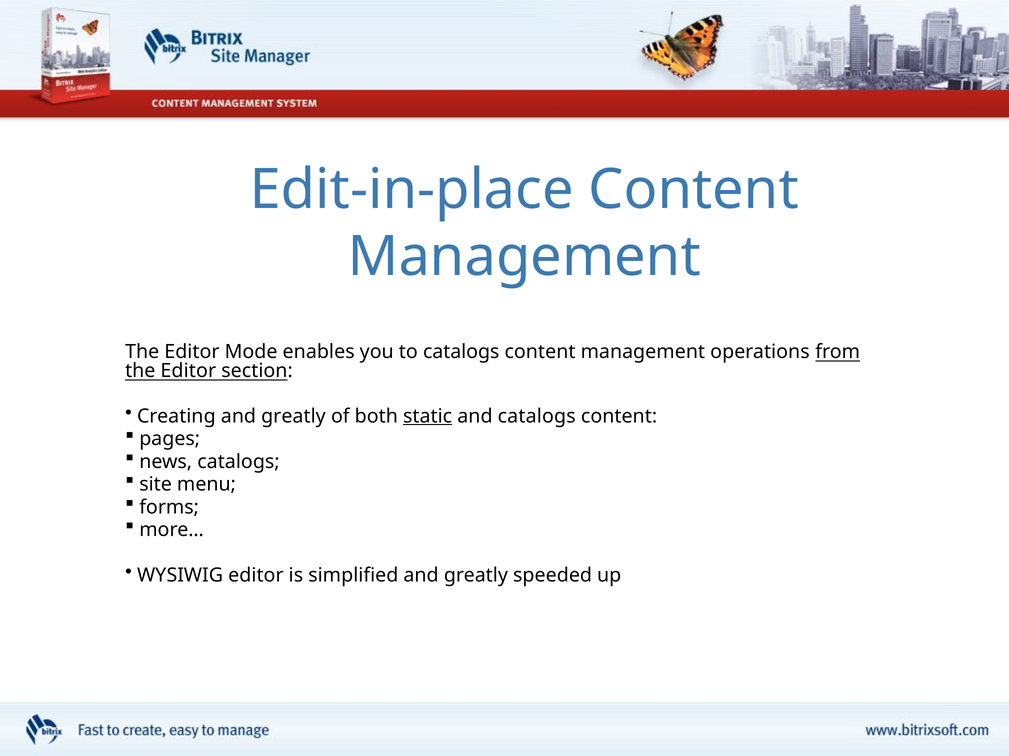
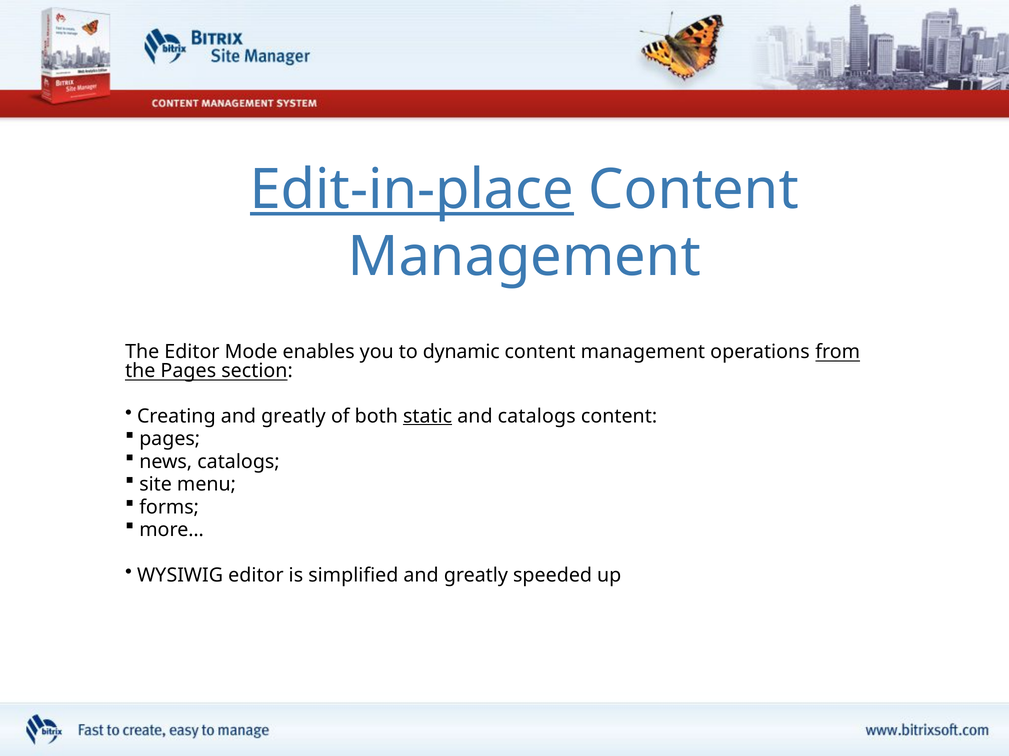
Edit-in-place underline: none -> present (412, 190)
to catalogs: catalogs -> dynamic (461, 352)
Editor: Editor -> Pages (188, 371)
